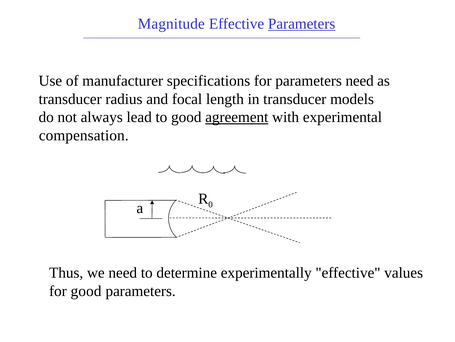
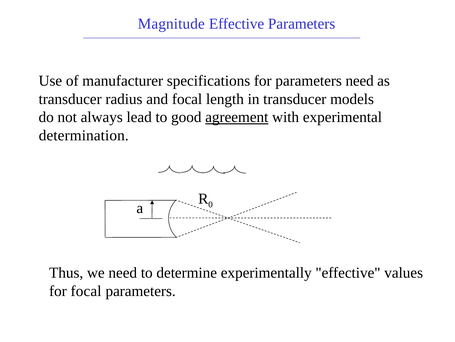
Parameters underline: present -> none (302, 24)
compensation: compensation -> determination (84, 135)
for good: good -> focal (86, 290)
